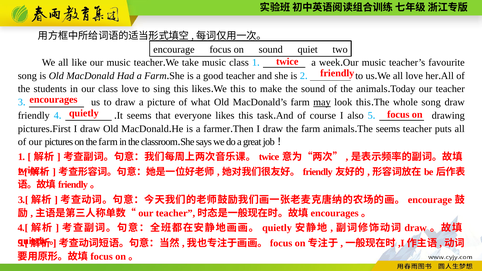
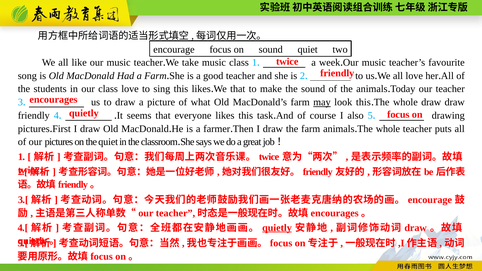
We this: this -> that (238, 89)
whole song: song -> draw (431, 102)
seems: seems -> whole (388, 129)
on the farm: farm -> quiet (108, 142)
quietly underline: none -> present (277, 228)
